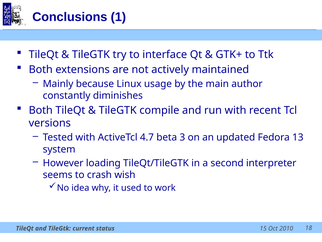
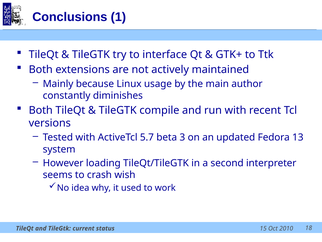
4.7: 4.7 -> 5.7 (147, 137)
